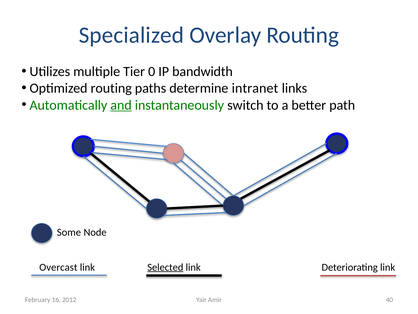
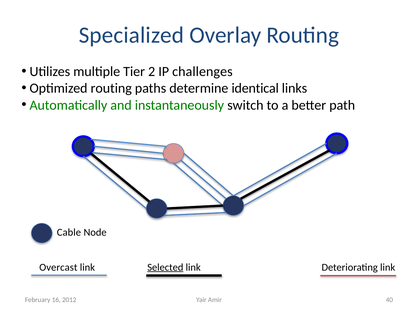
0: 0 -> 2 (152, 71)
bandwidth: bandwidth -> challenges (202, 71)
intranet: intranet -> identical (255, 88)
and underline: present -> none (121, 105)
Some: Some -> Cable (69, 232)
